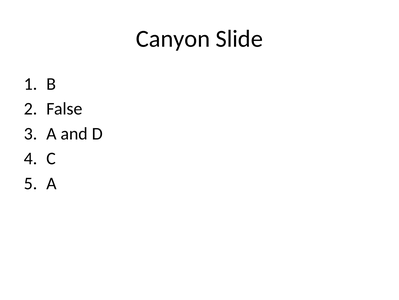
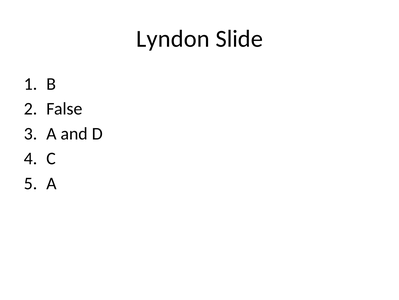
Canyon: Canyon -> Lyndon (173, 39)
